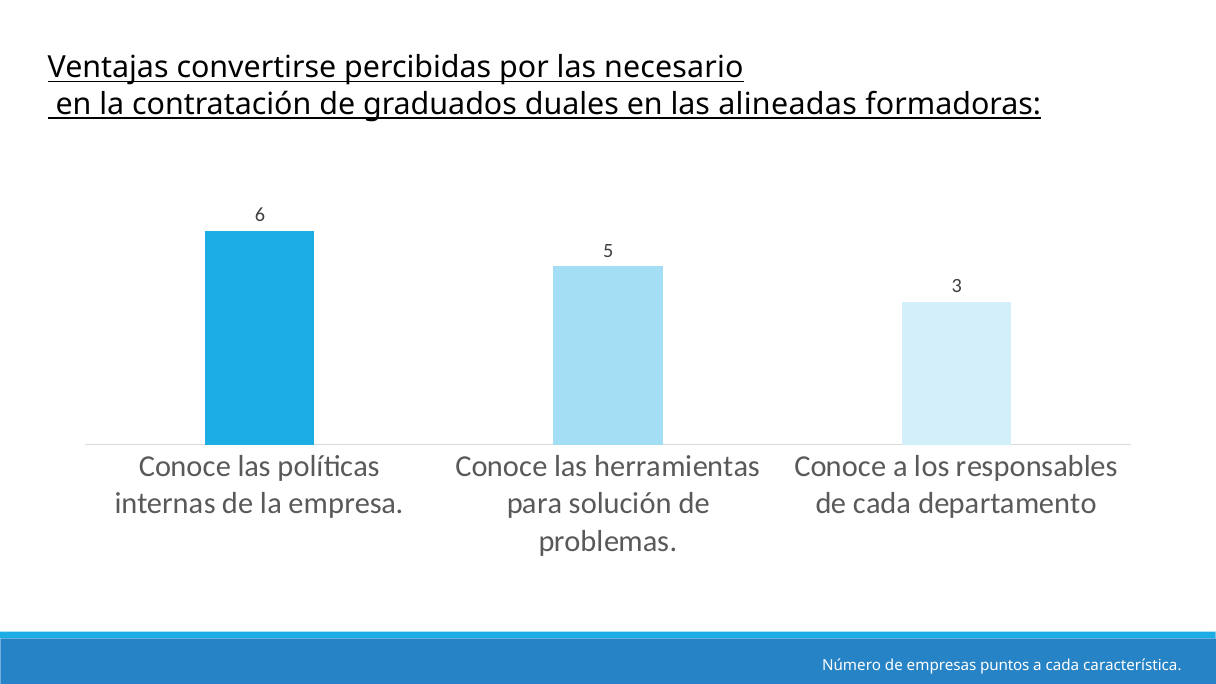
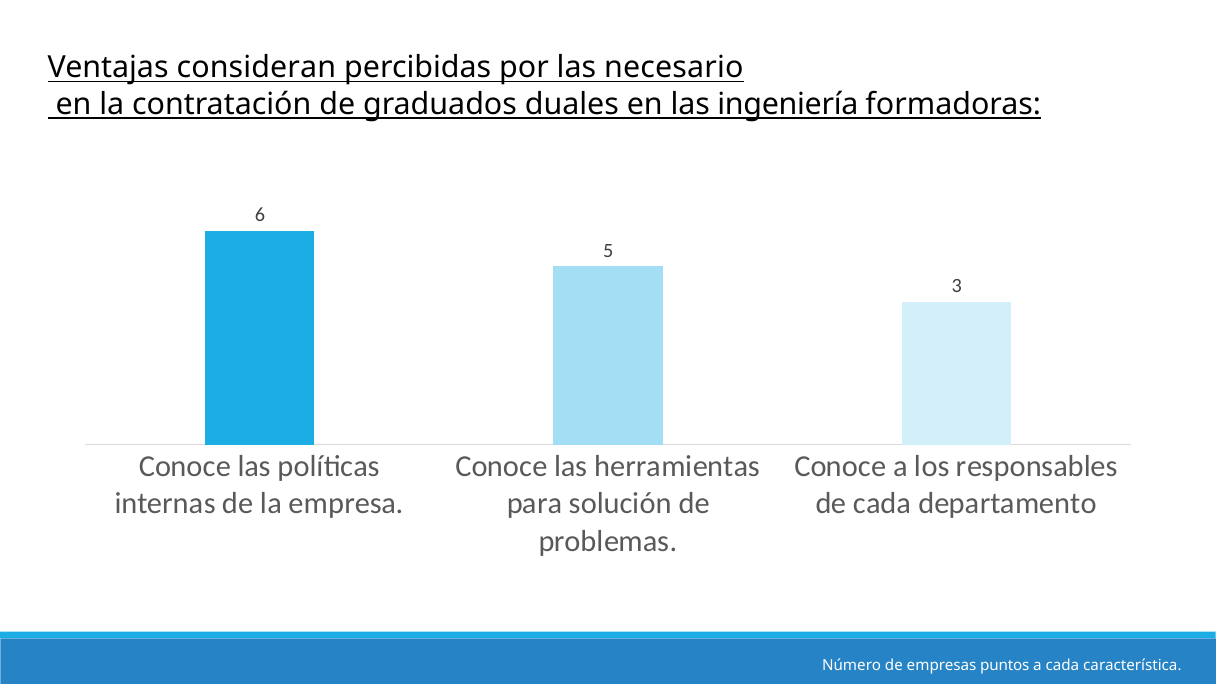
convertirse: convertirse -> consideran (256, 67)
alineadas: alineadas -> ingeniería (788, 104)
